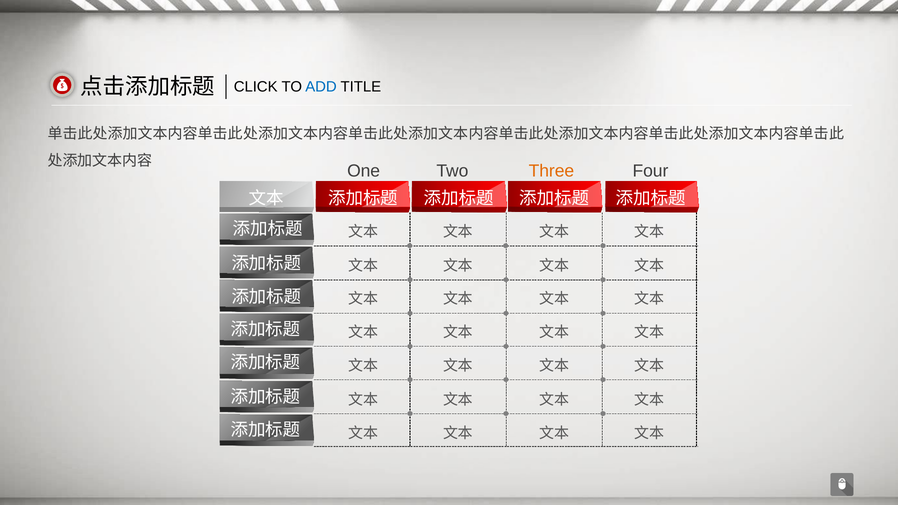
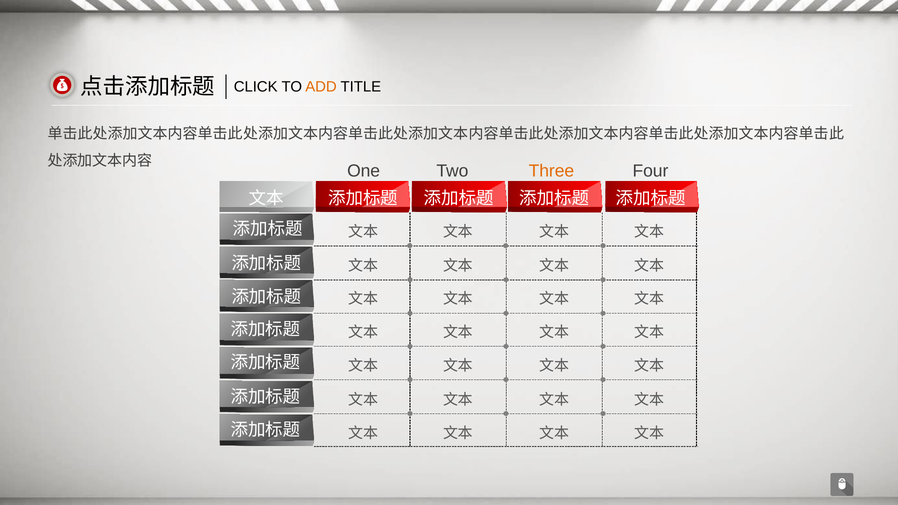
ADD colour: blue -> orange (321, 87)
